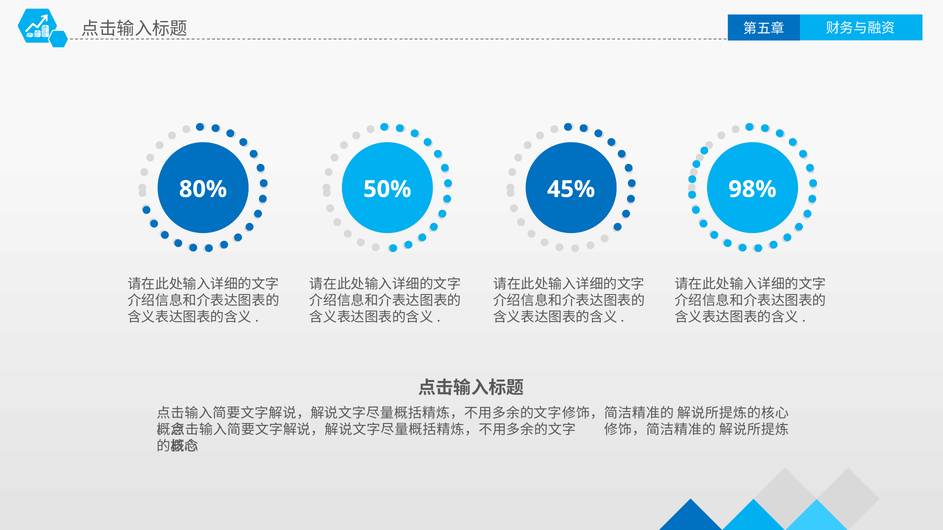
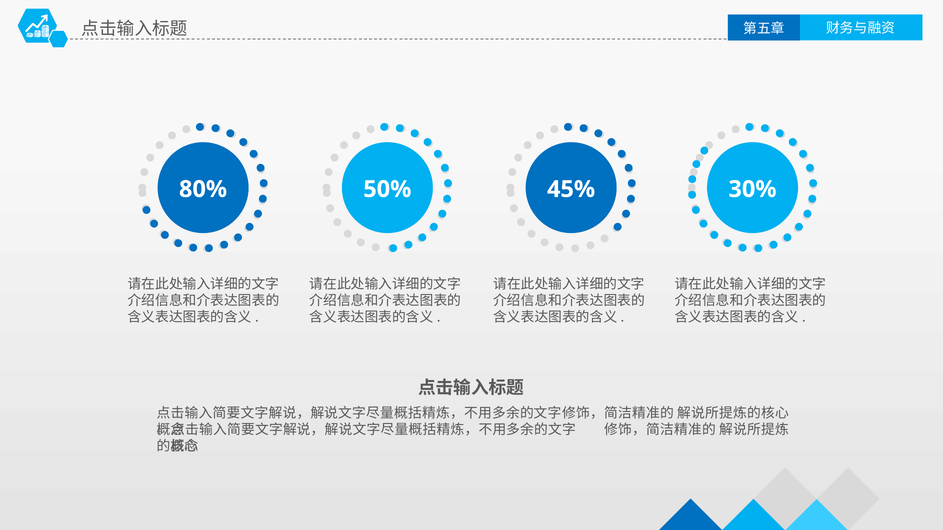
98%: 98% -> 30% (752, 189)
